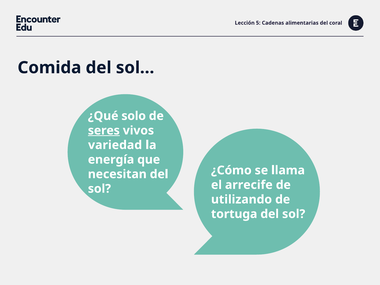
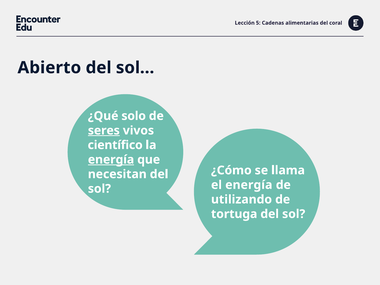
Comida: Comida -> Abierto (49, 68)
variedad: variedad -> científico (115, 145)
energía underline: none -> present (111, 160)
el arrecife: arrecife -> energía (249, 185)
